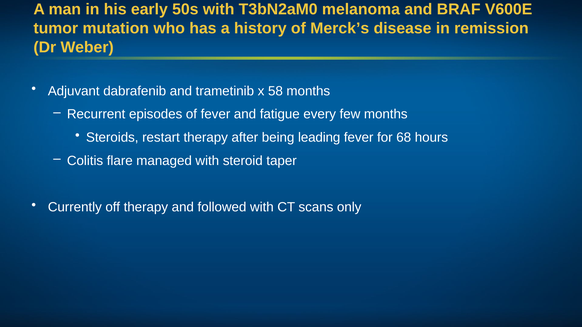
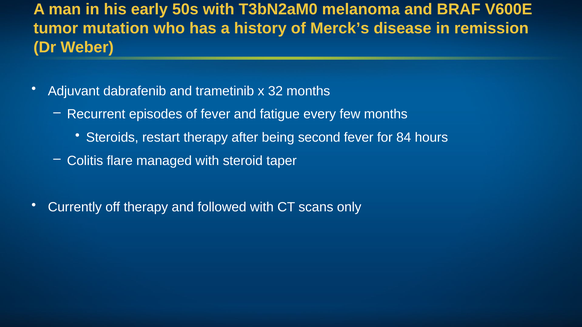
58: 58 -> 32 (275, 91)
leading: leading -> second (319, 138)
68: 68 -> 84 (404, 138)
